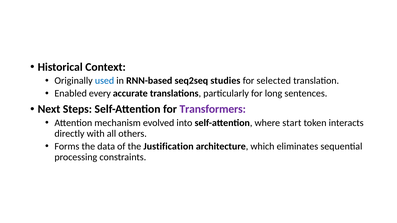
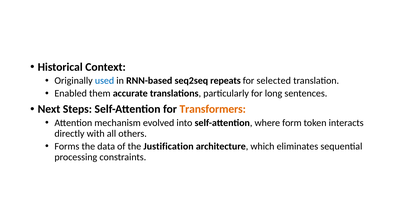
studies: studies -> repeats (225, 81)
every: every -> them (100, 94)
Transformers colour: purple -> orange (213, 109)
start: start -> form (292, 123)
